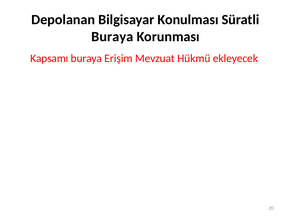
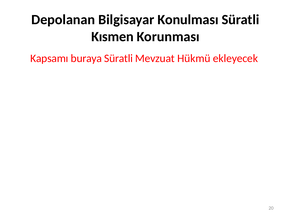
Buraya: Buraya -> Kısmen (112, 37)
buraya Erişim: Erişim -> Süratli (119, 58)
